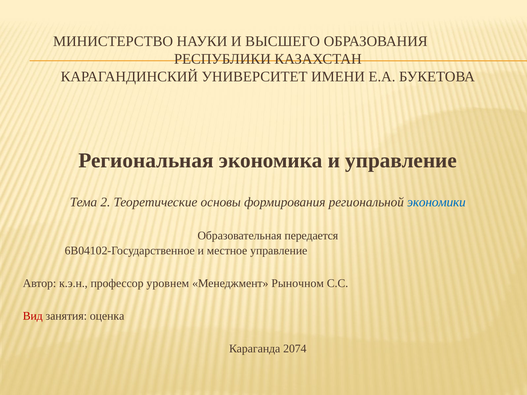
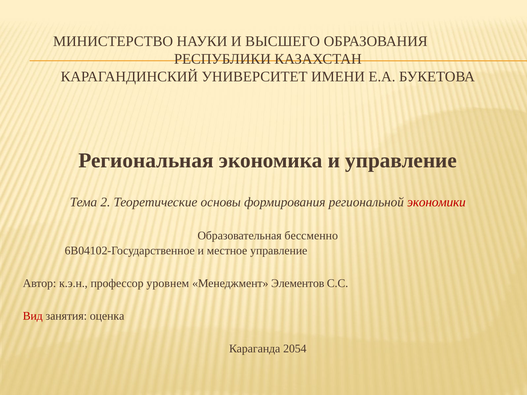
экономики colour: blue -> red (436, 202)
передается: передается -> бессменно (311, 236)
Рыночном: Рыночном -> Элементов (298, 283)
2074: 2074 -> 2054 (295, 349)
